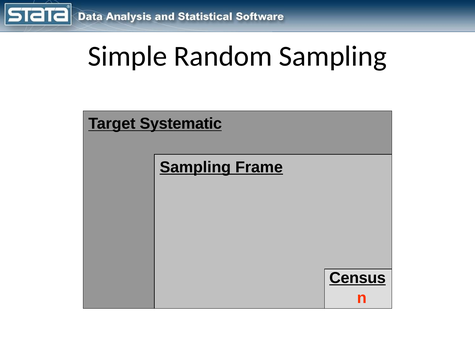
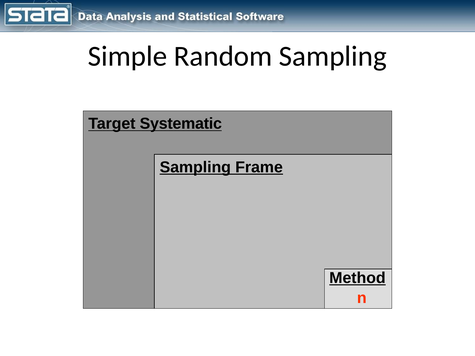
Census: Census -> Method (357, 278)
